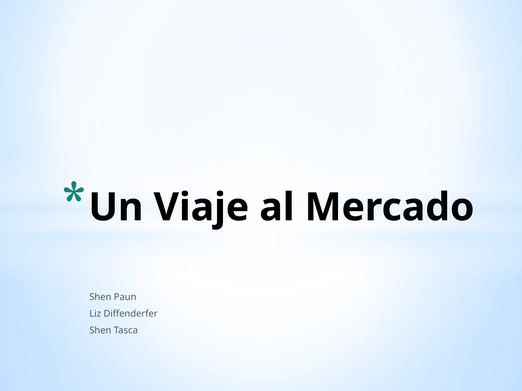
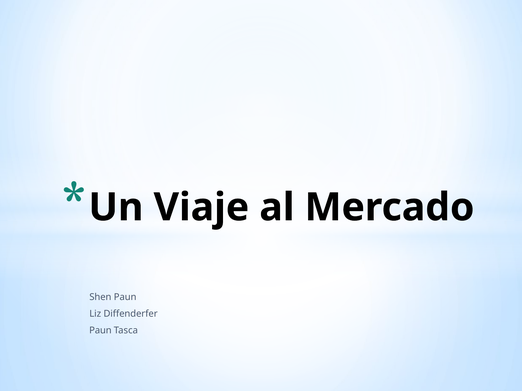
Shen: Shen -> Paun (100, 331)
